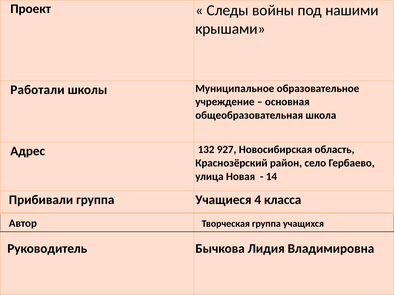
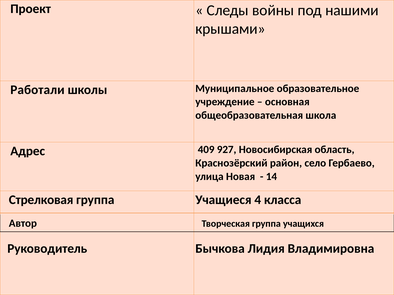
132: 132 -> 409 (206, 150)
Прибивали: Прибивали -> Стрелковая (41, 200)
